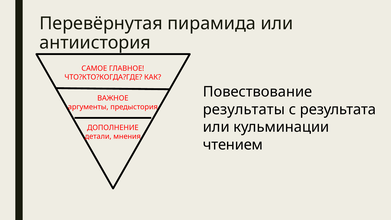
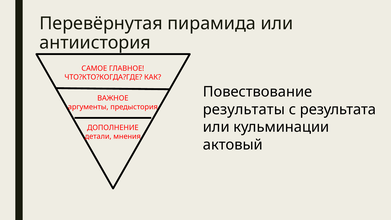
чтением: чтением -> актовый (233, 145)
